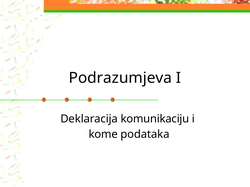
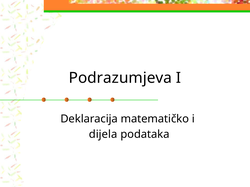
komunikaciju: komunikaciju -> matematičko (155, 119)
kome: kome -> dijela (103, 135)
